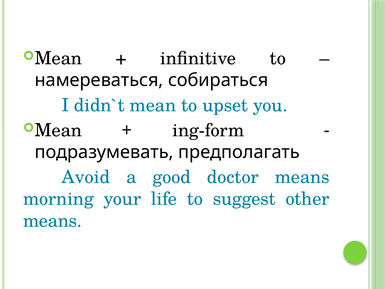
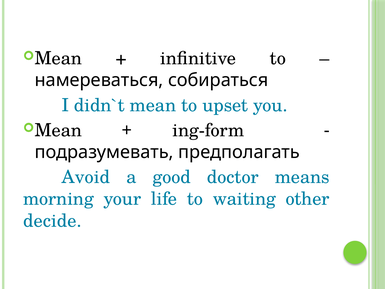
suggest: suggest -> waiting (244, 199)
means: means -> decide (52, 221)
